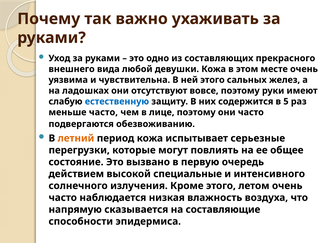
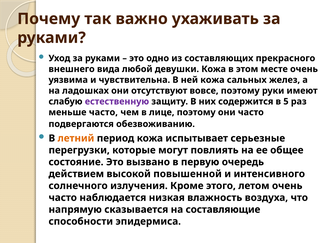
ней этого: этого -> кожа (212, 80)
естественную colour: blue -> purple (117, 101)
специальные: специальные -> повышенной (188, 174)
